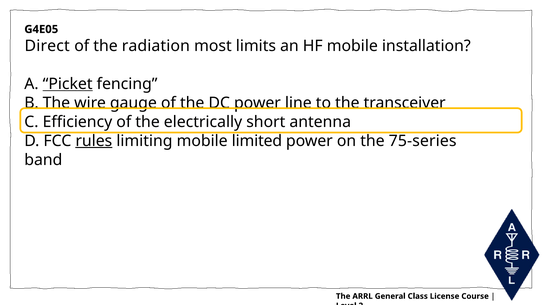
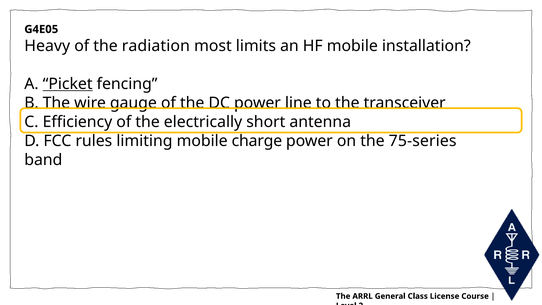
Direct: Direct -> Heavy (47, 46)
rules underline: present -> none (94, 141)
limited: limited -> charge (257, 141)
